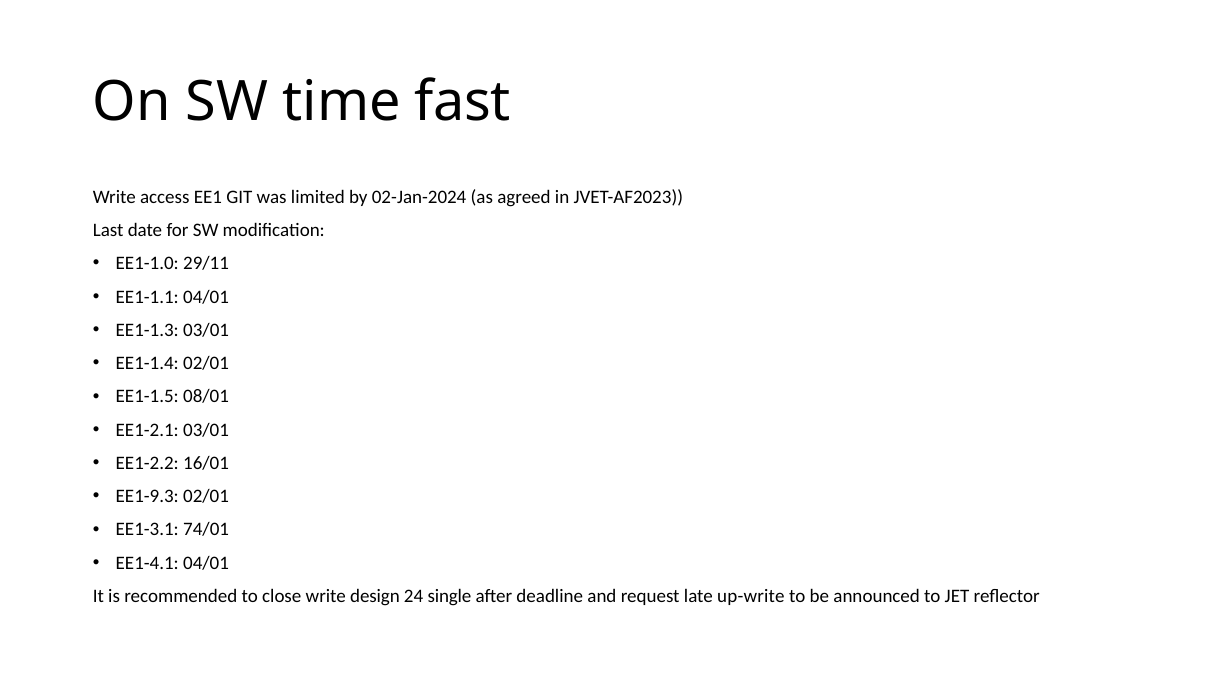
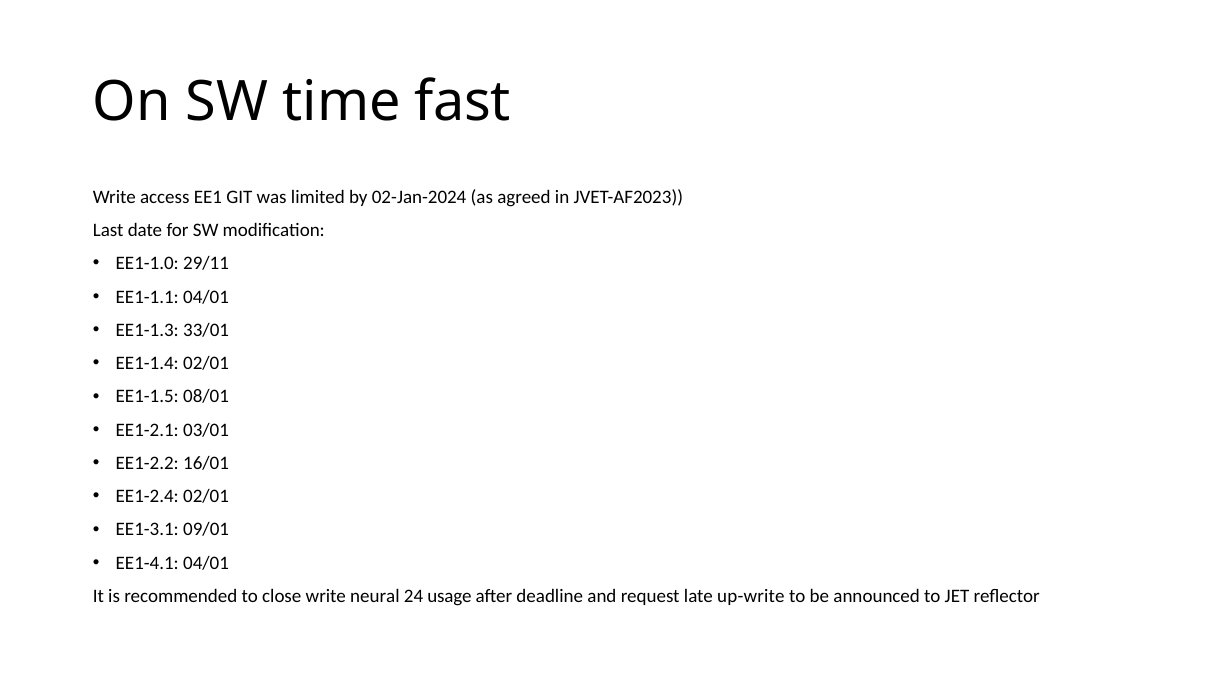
EE1-1.3 03/01: 03/01 -> 33/01 (206, 330)
EE1-9.3: EE1-9.3 -> EE1-2.4 (147, 497)
74/01: 74/01 -> 09/01 (206, 530)
design: design -> neural (375, 596)
single: single -> usage (450, 596)
